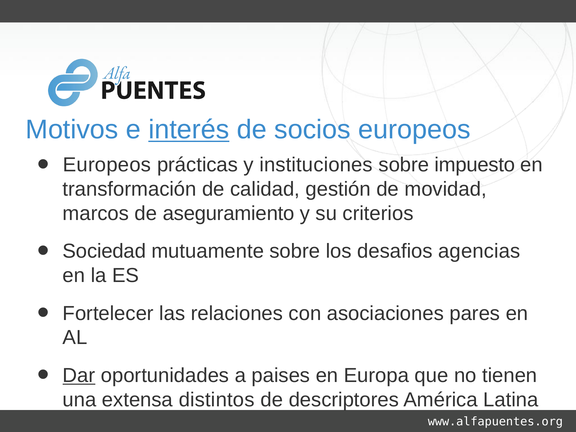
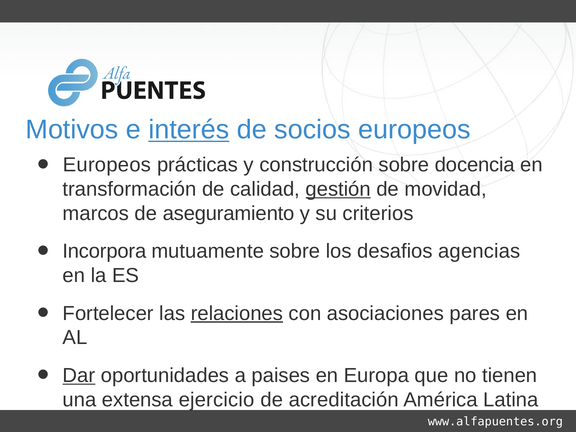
instituciones: instituciones -> construcción (316, 165)
impuesto: impuesto -> docencia (475, 165)
gestión underline: none -> present (338, 189)
Sociedad: Sociedad -> Incorpora (104, 251)
relaciones underline: none -> present (237, 313)
distintos: distintos -> ejercicio (217, 400)
descriptores: descriptores -> acreditación (344, 400)
